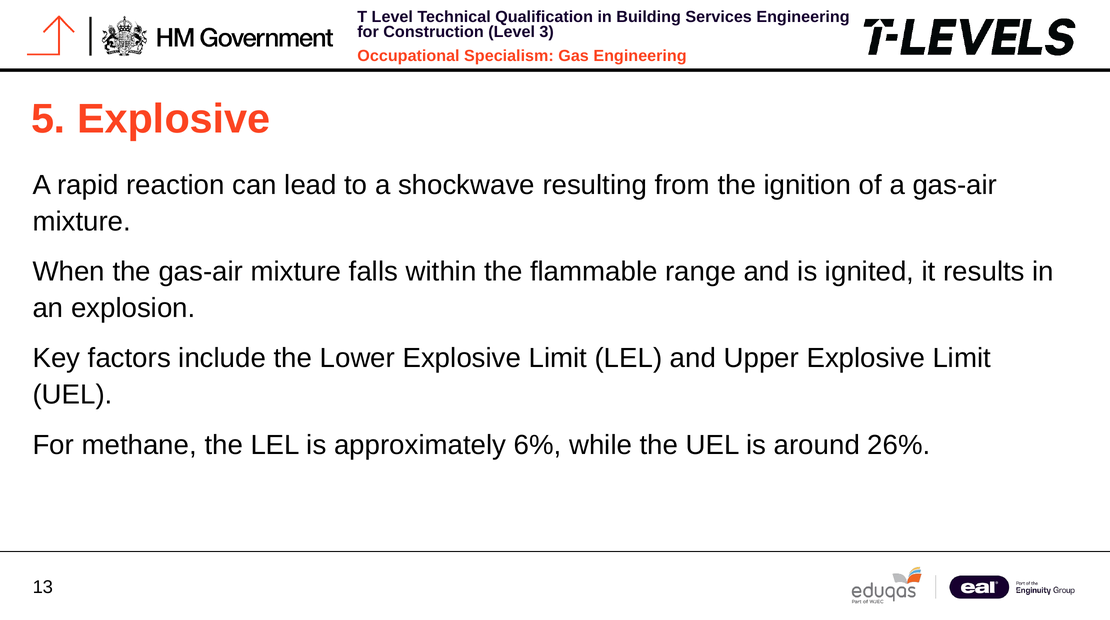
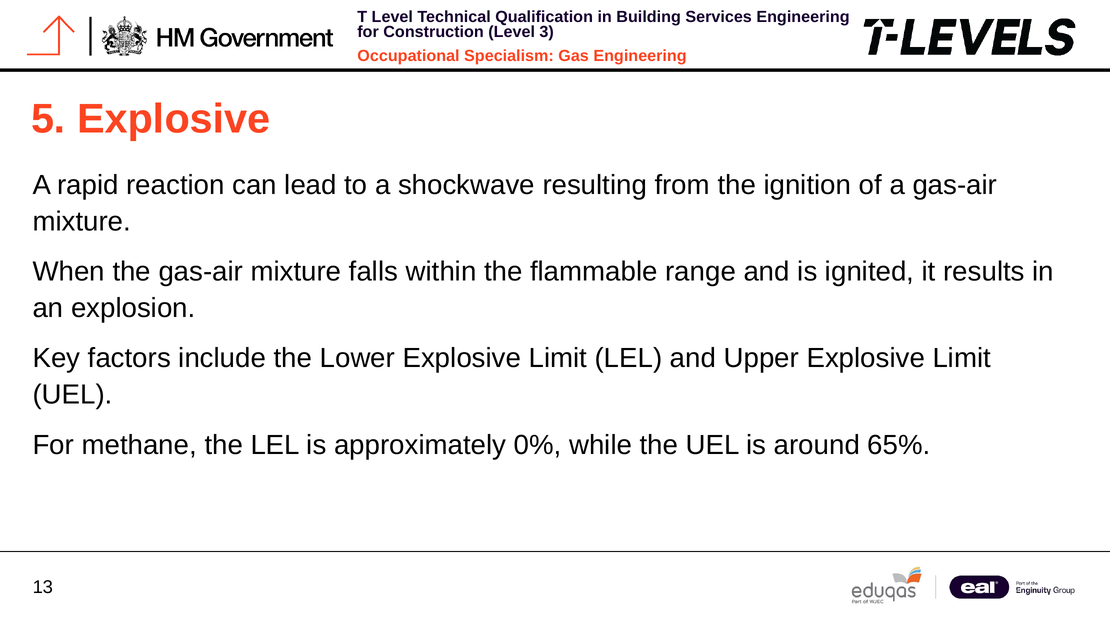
6%: 6% -> 0% (538, 445)
26%: 26% -> 65% (899, 445)
